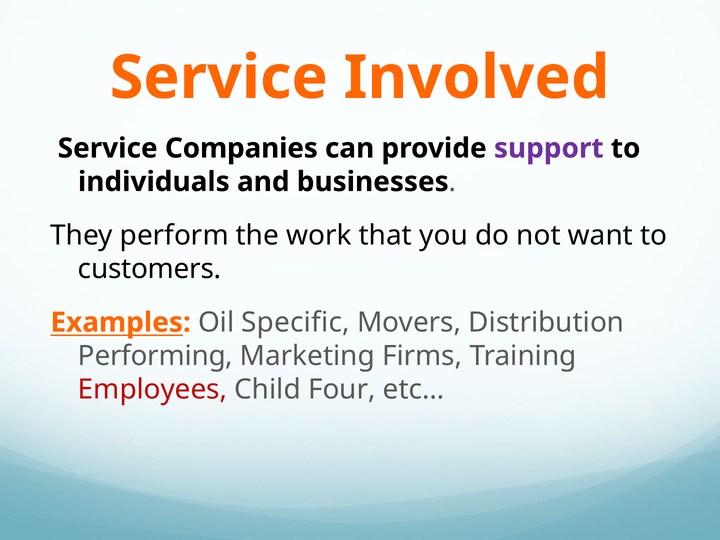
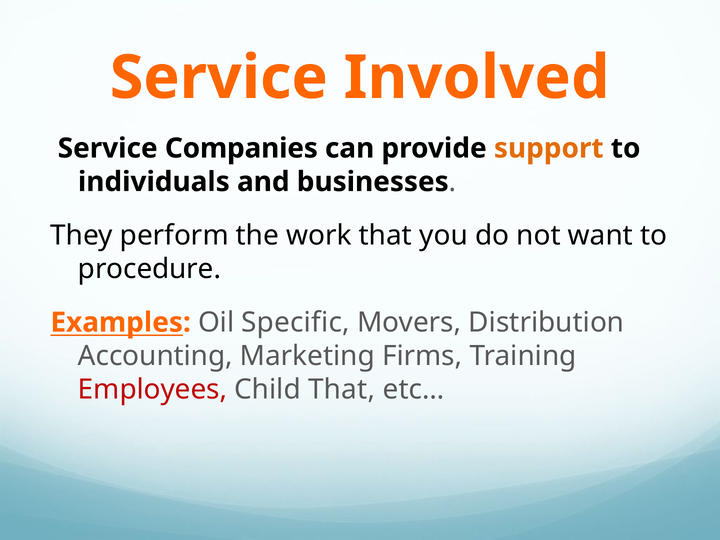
support colour: purple -> orange (549, 148)
customers: customers -> procedure (149, 269)
Performing: Performing -> Accounting (155, 356)
Child Four: Four -> That (342, 390)
